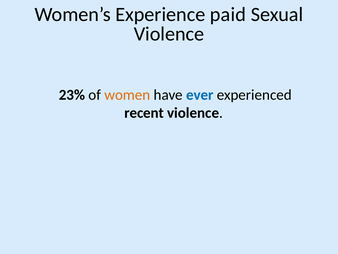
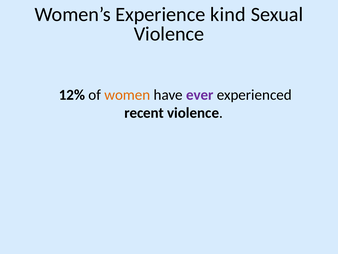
paid: paid -> kind (228, 14)
23%: 23% -> 12% (72, 95)
ever colour: blue -> purple (200, 95)
